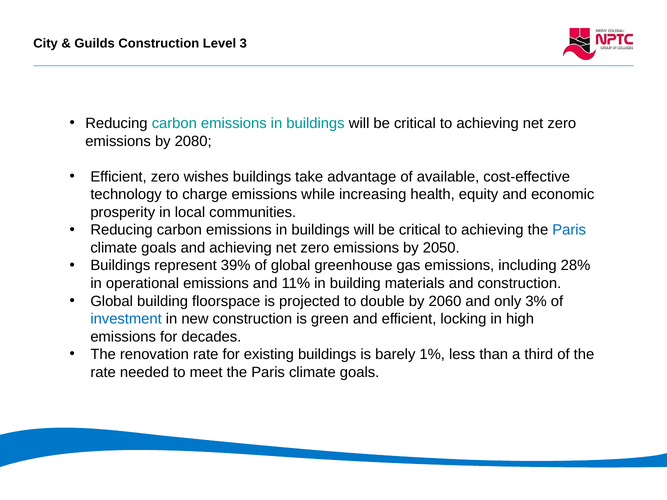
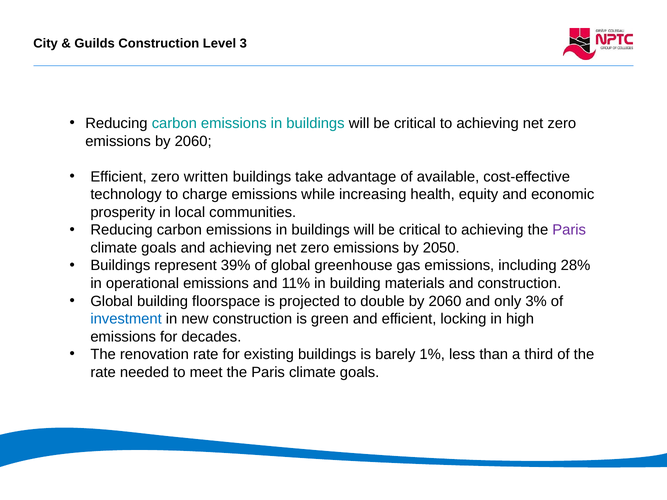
emissions by 2080: 2080 -> 2060 (193, 141)
wishes: wishes -> written (206, 177)
Paris colour: blue -> purple (569, 230)
